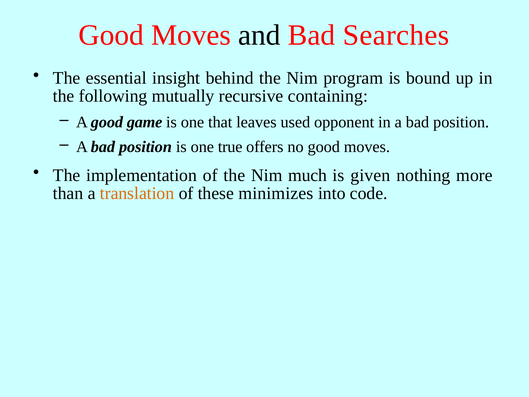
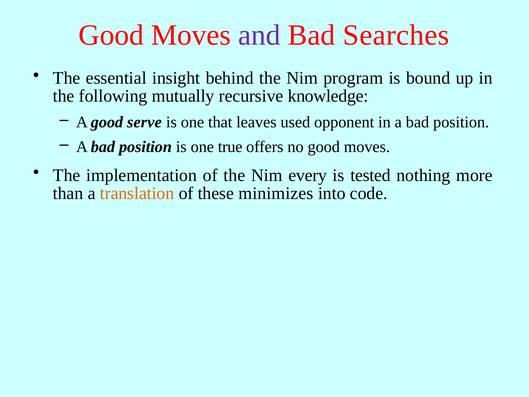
and colour: black -> purple (259, 35)
containing: containing -> knowledge (328, 96)
game: game -> serve (144, 122)
much: much -> every (308, 175)
given: given -> tested (371, 175)
